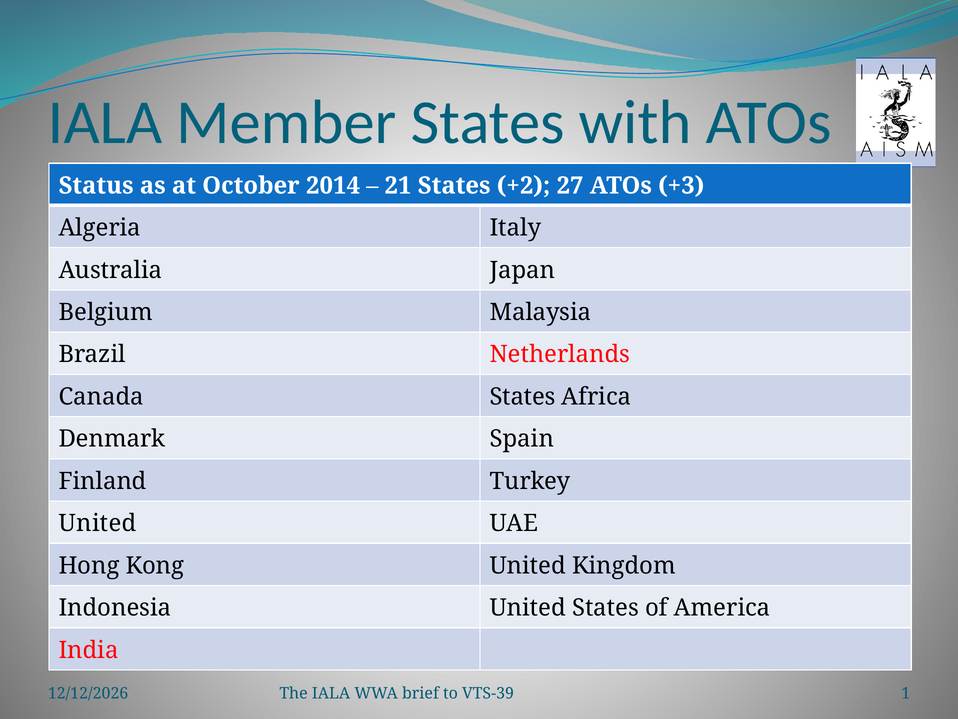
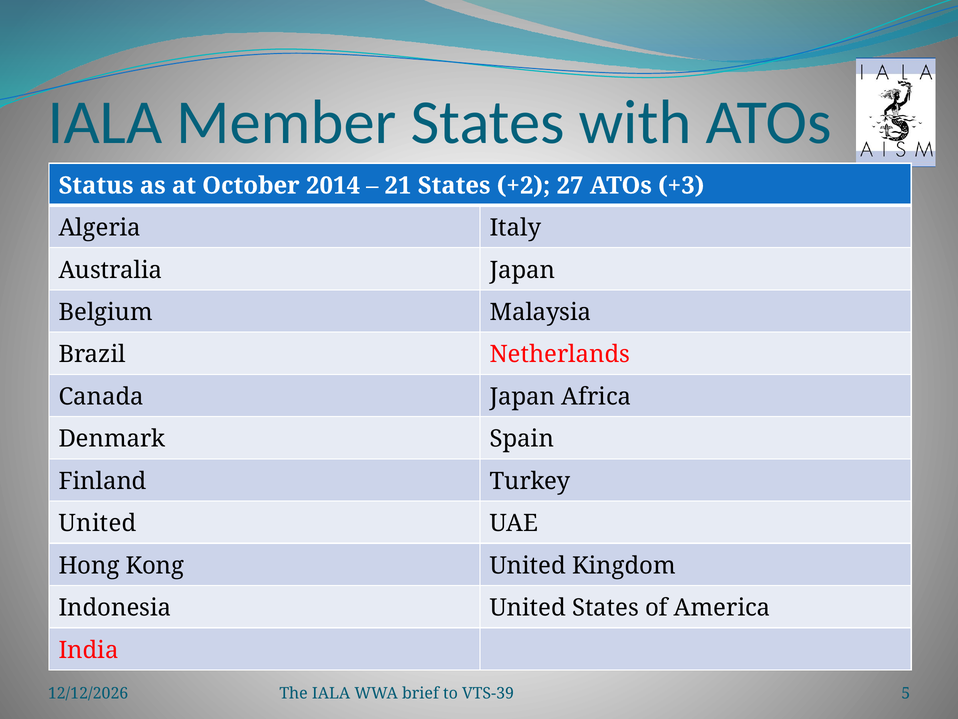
Canada States: States -> Japan (522, 397)
1: 1 -> 5 (906, 693)
